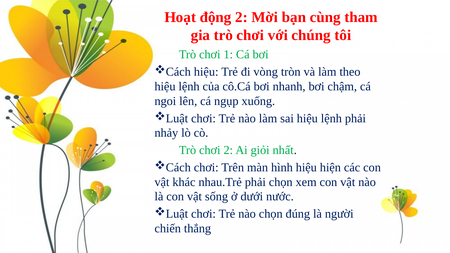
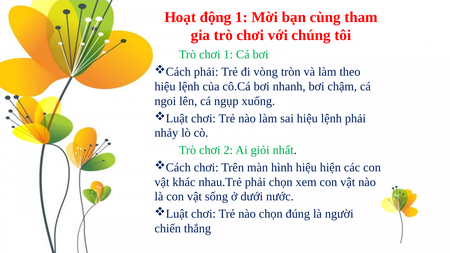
động 2: 2 -> 1 (241, 17)
hiệu: hiệu -> phải (206, 72)
